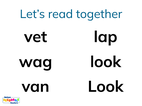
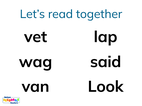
wag look: look -> said (106, 62)
